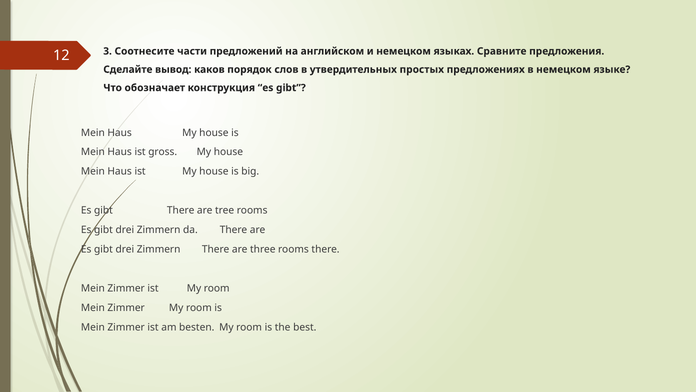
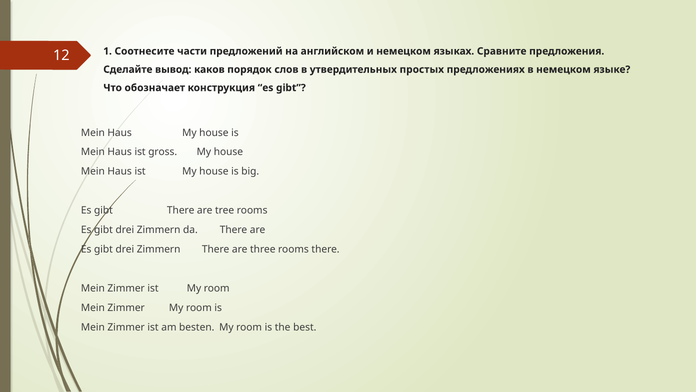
3: 3 -> 1 (108, 51)
